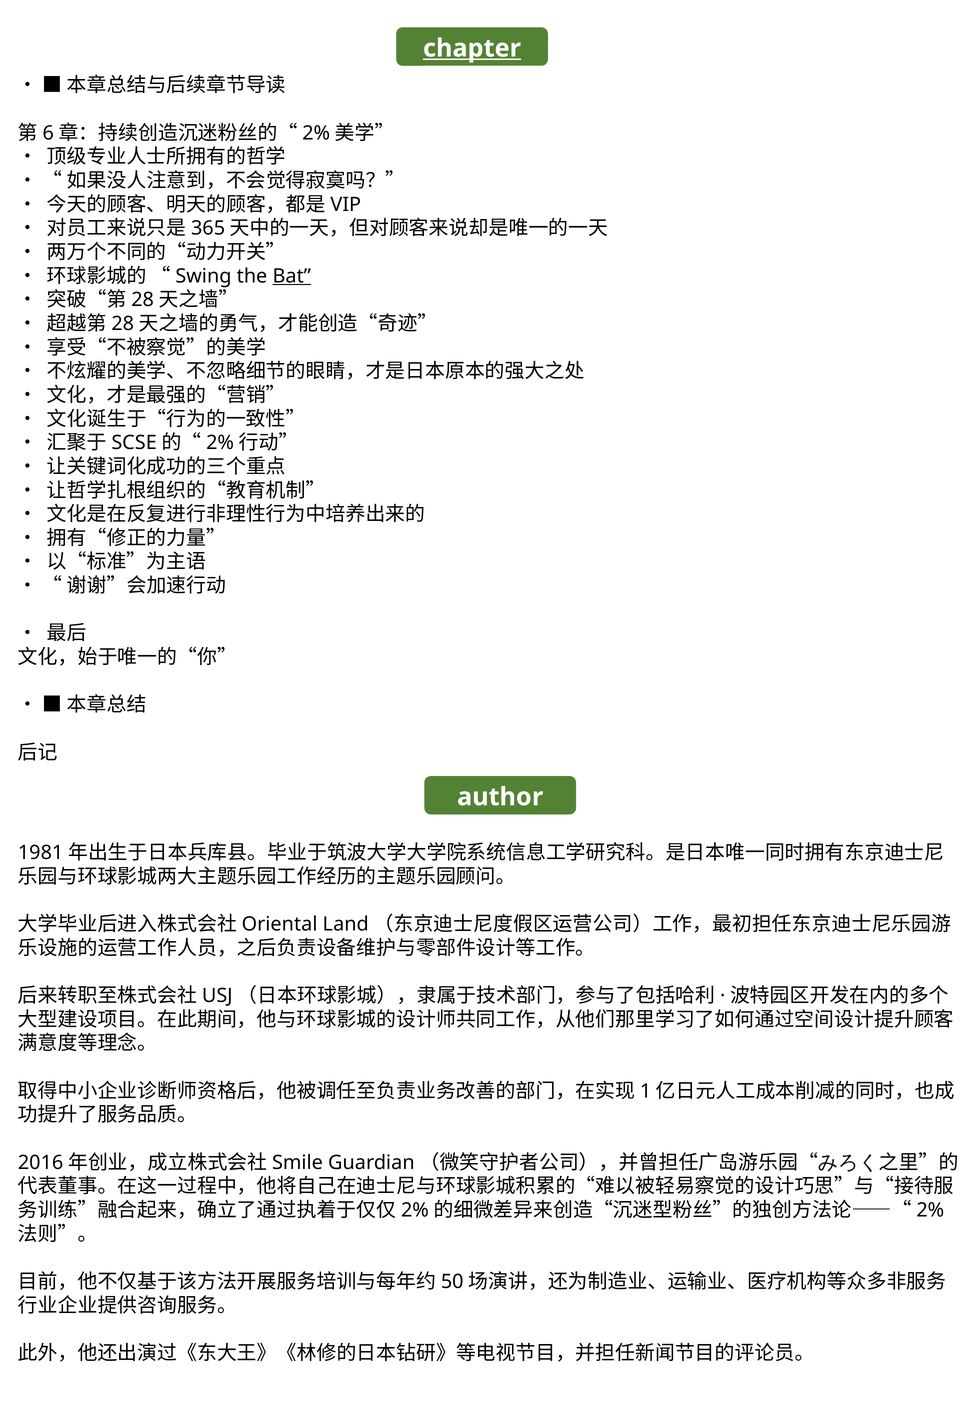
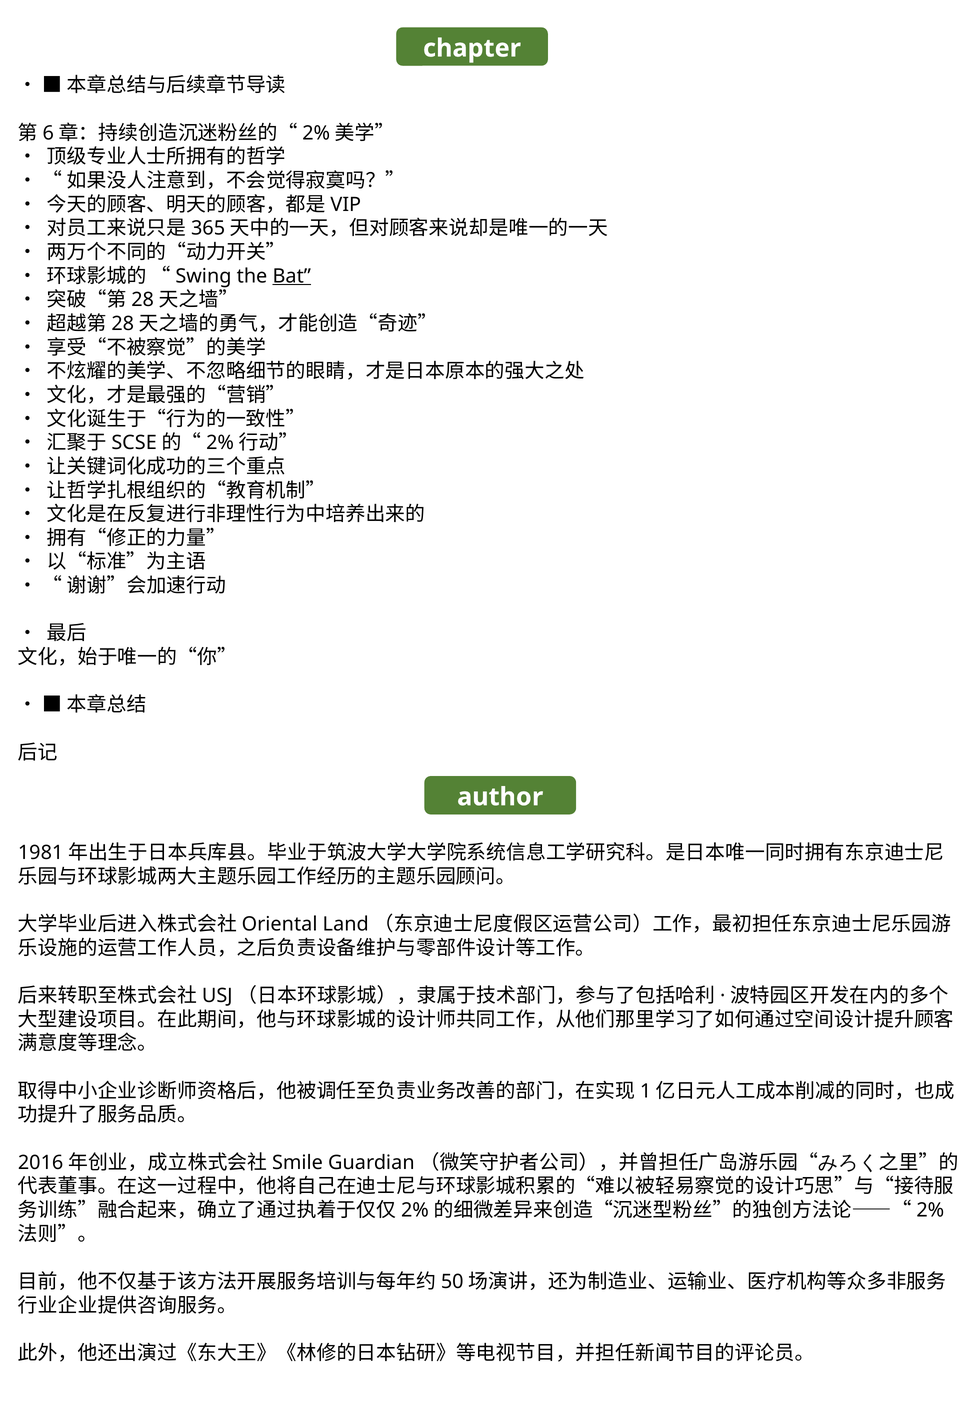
chapter underline: present -> none (472, 48)
